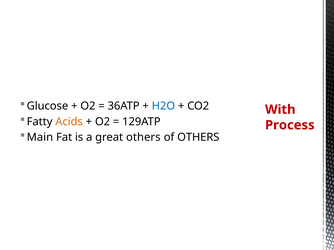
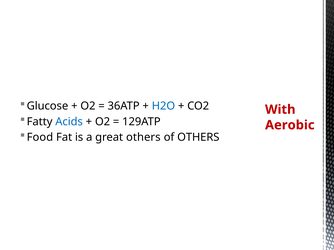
Acids colour: orange -> blue (69, 122)
Process: Process -> Aerobic (290, 125)
Main: Main -> Food (40, 137)
